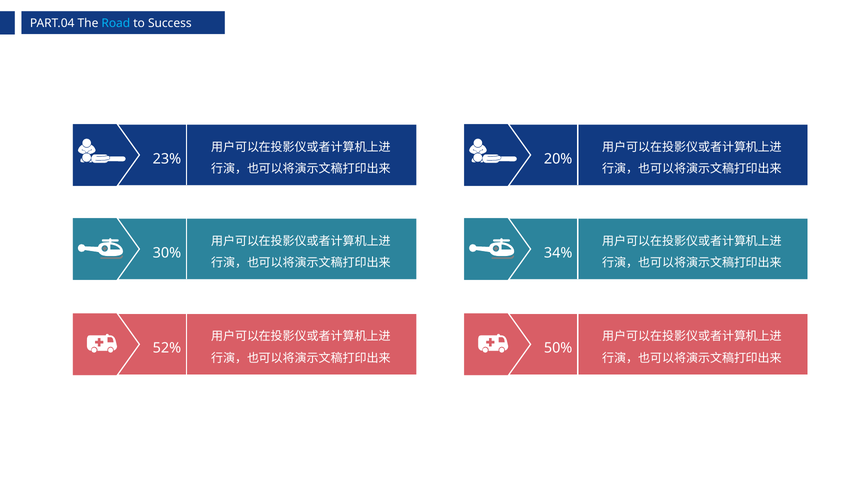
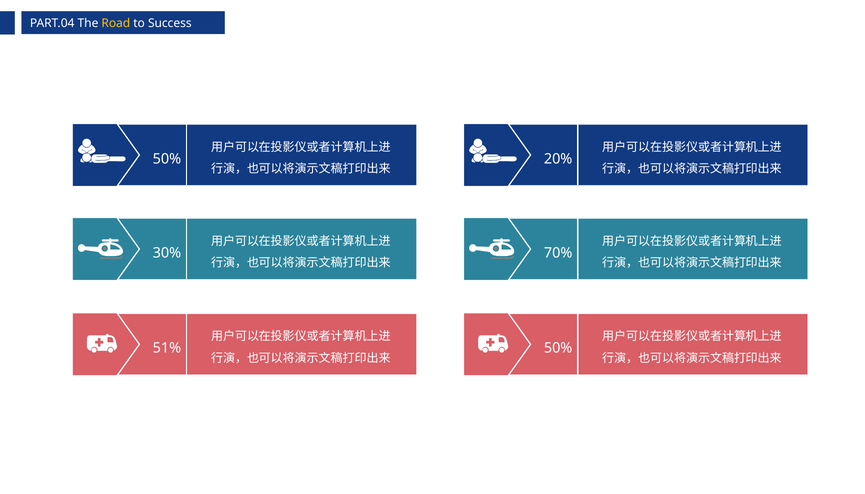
Road colour: light blue -> yellow (116, 23)
23%: 23% -> 50% (167, 159)
34%: 34% -> 70% (558, 253)
52%: 52% -> 51% (167, 348)
